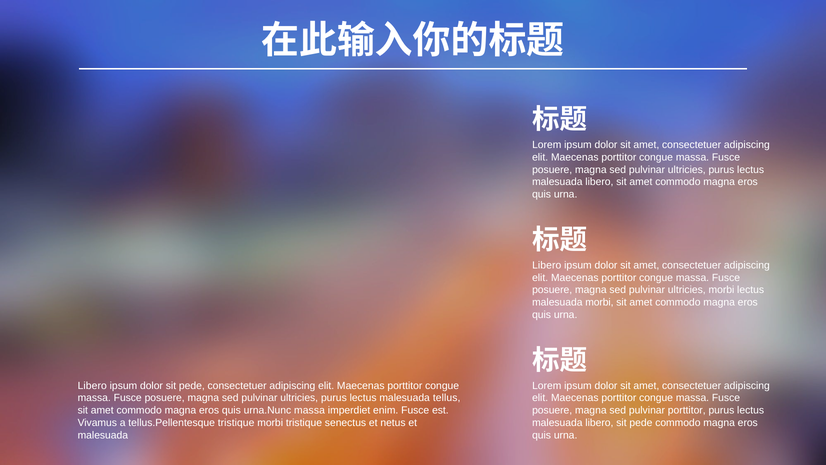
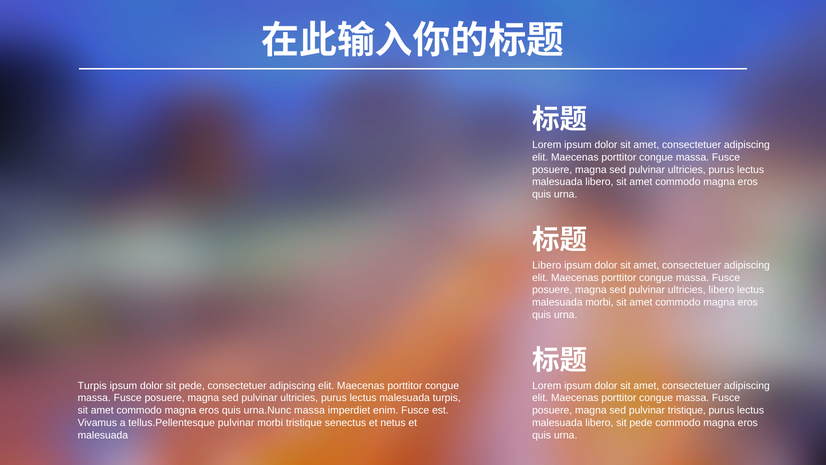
ultricies morbi: morbi -> libero (721, 290)
Libero: Libero -> Turpis (92, 385)
malesuada tellus: tellus -> turpis (447, 398)
pulvinar porttitor: porttitor -> tristique (687, 410)
tellus.Pellentesque tristique: tristique -> pulvinar (236, 423)
